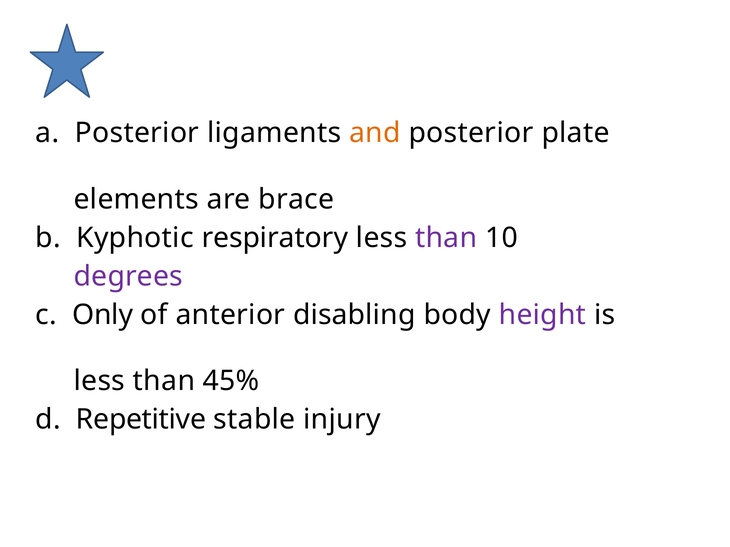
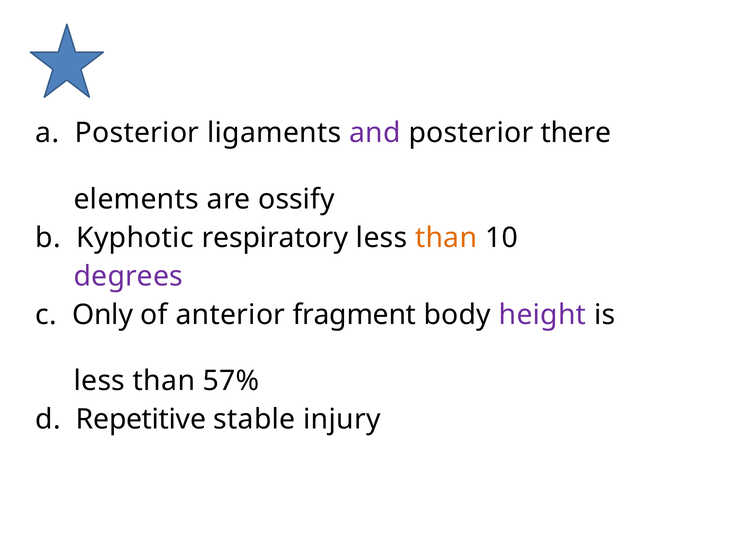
and colour: orange -> purple (375, 133)
plate: plate -> there (576, 133)
brace: brace -> ossify (297, 199)
than colour: purple -> orange (446, 238)
disabling: disabling -> fragment (355, 315)
45%: 45% -> 57% (231, 381)
